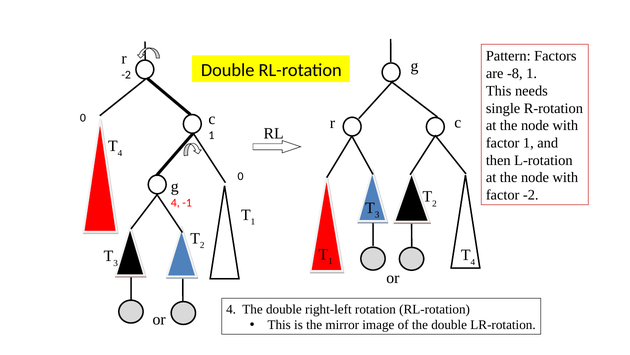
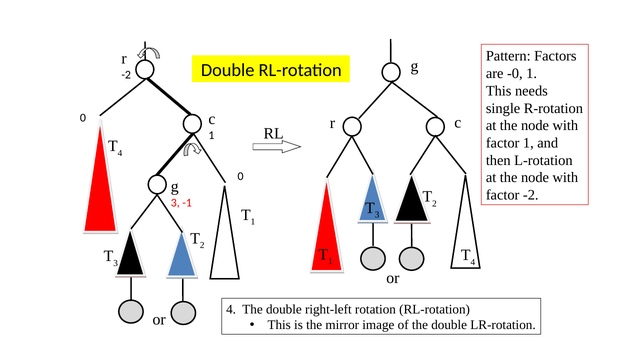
-8: -8 -> -0 (515, 73)
4: 4 -> 3 (175, 203)
